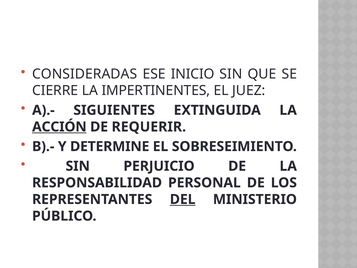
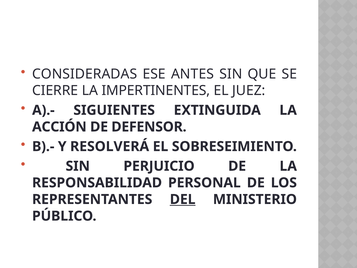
INICIO: INICIO -> ANTES (192, 74)
ACCIÓN underline: present -> none (59, 127)
REQUERIR: REQUERIR -> DEFENSOR (149, 127)
DETERMINE: DETERMINE -> RESOLVERÁ (110, 146)
